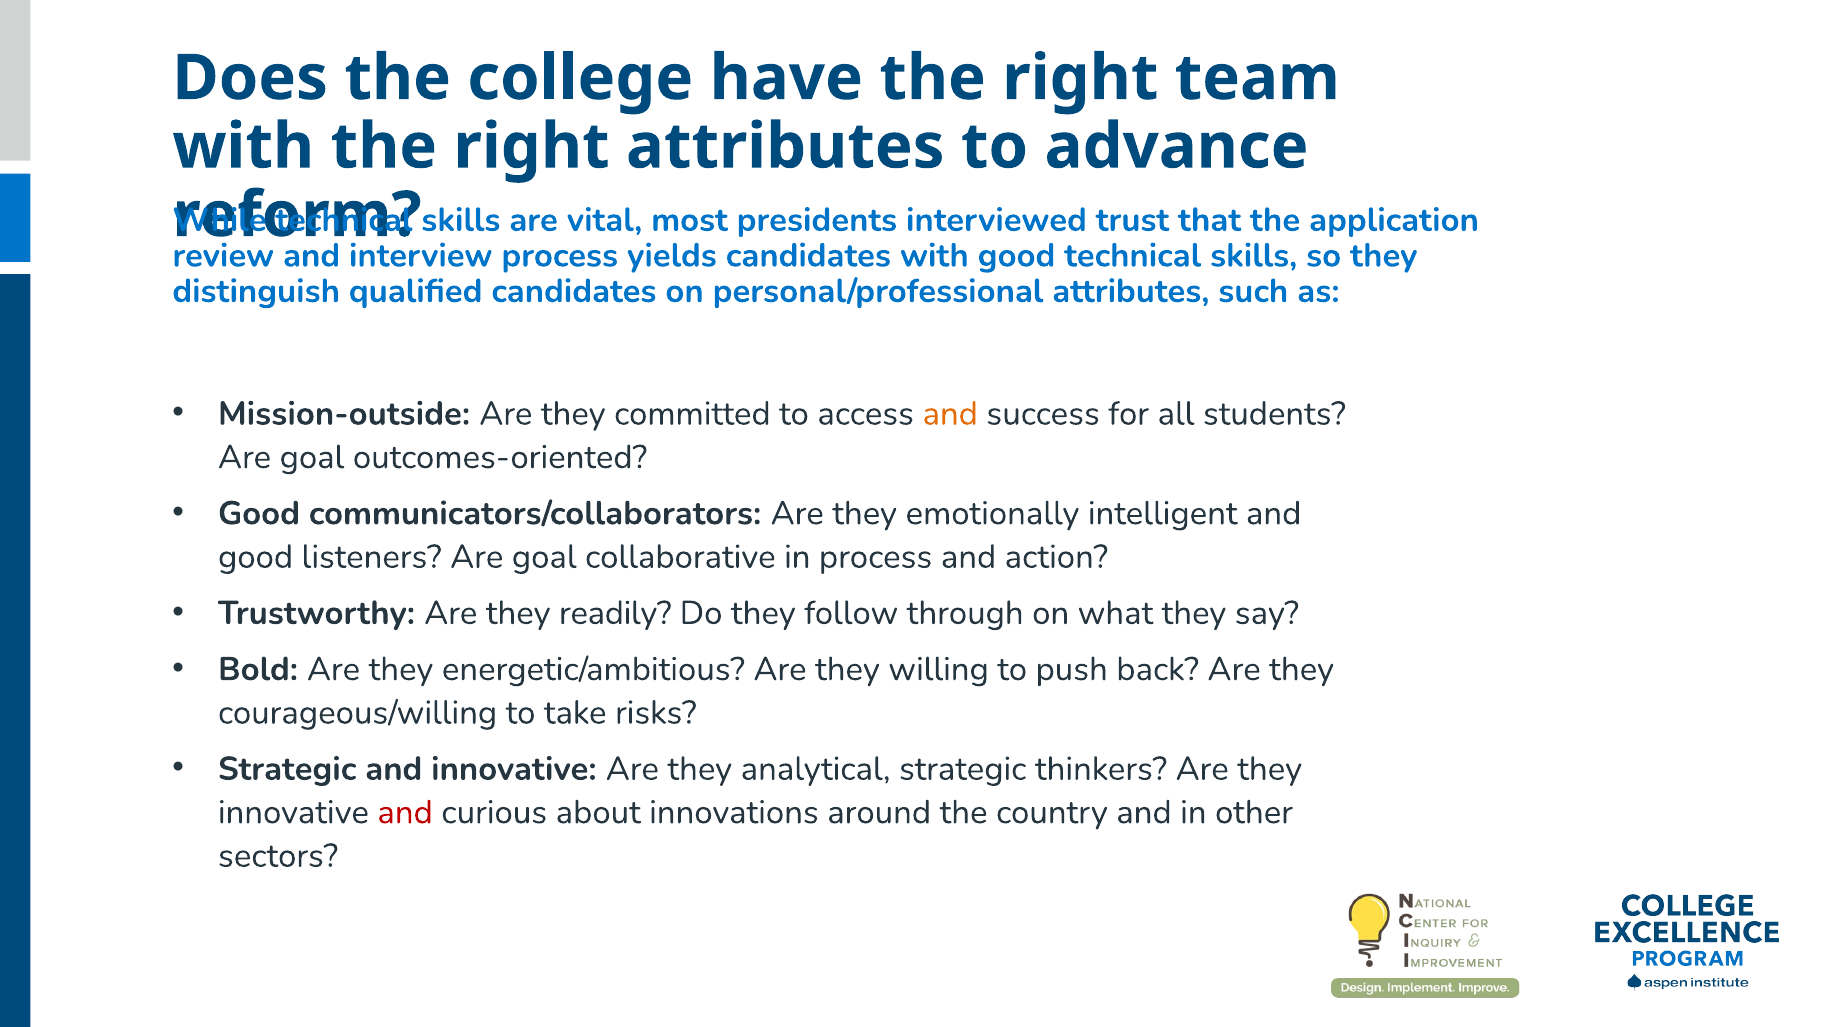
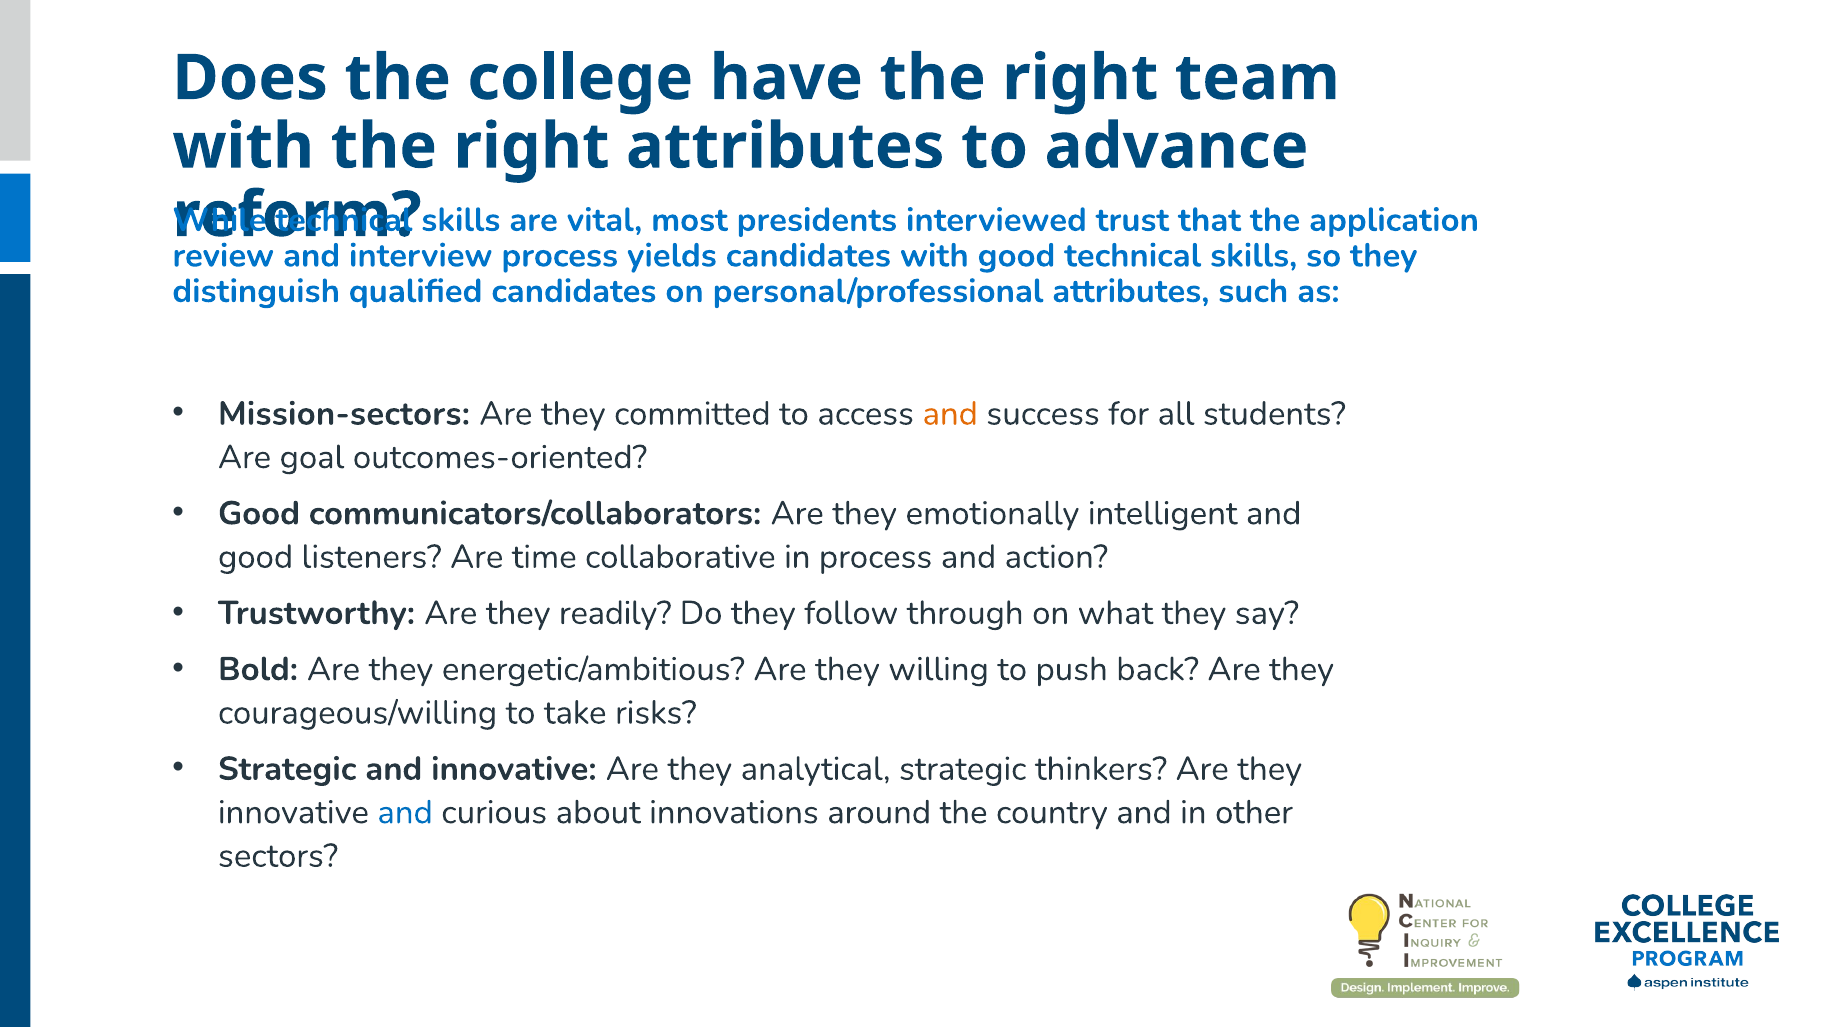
Mission-outside: Mission-outside -> Mission-sectors (344, 414)
listeners Are goal: goal -> time (544, 557)
and colour: red -> blue (405, 812)
